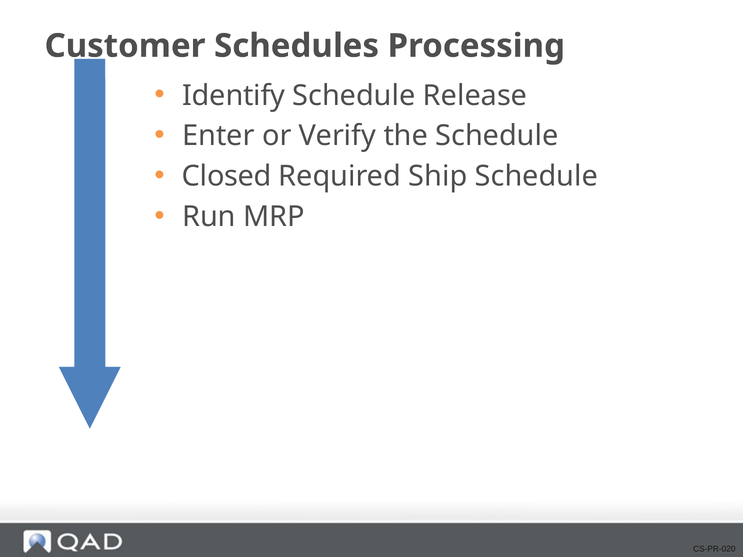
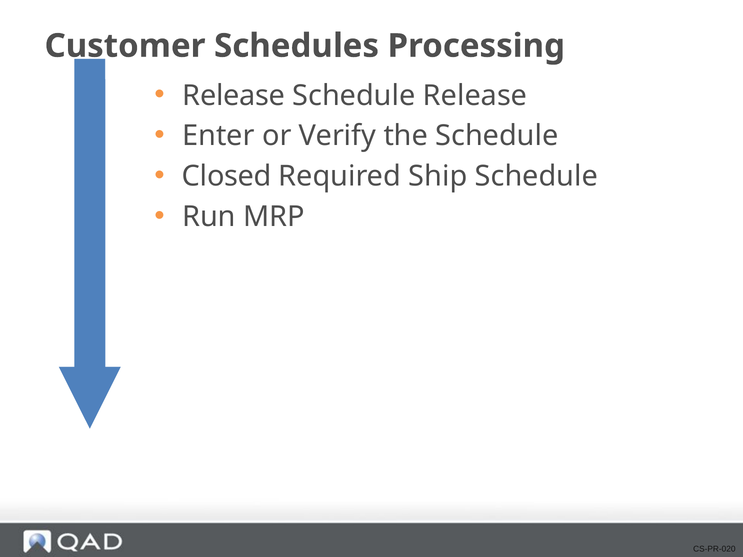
Identify: Identify -> Release (234, 96)
